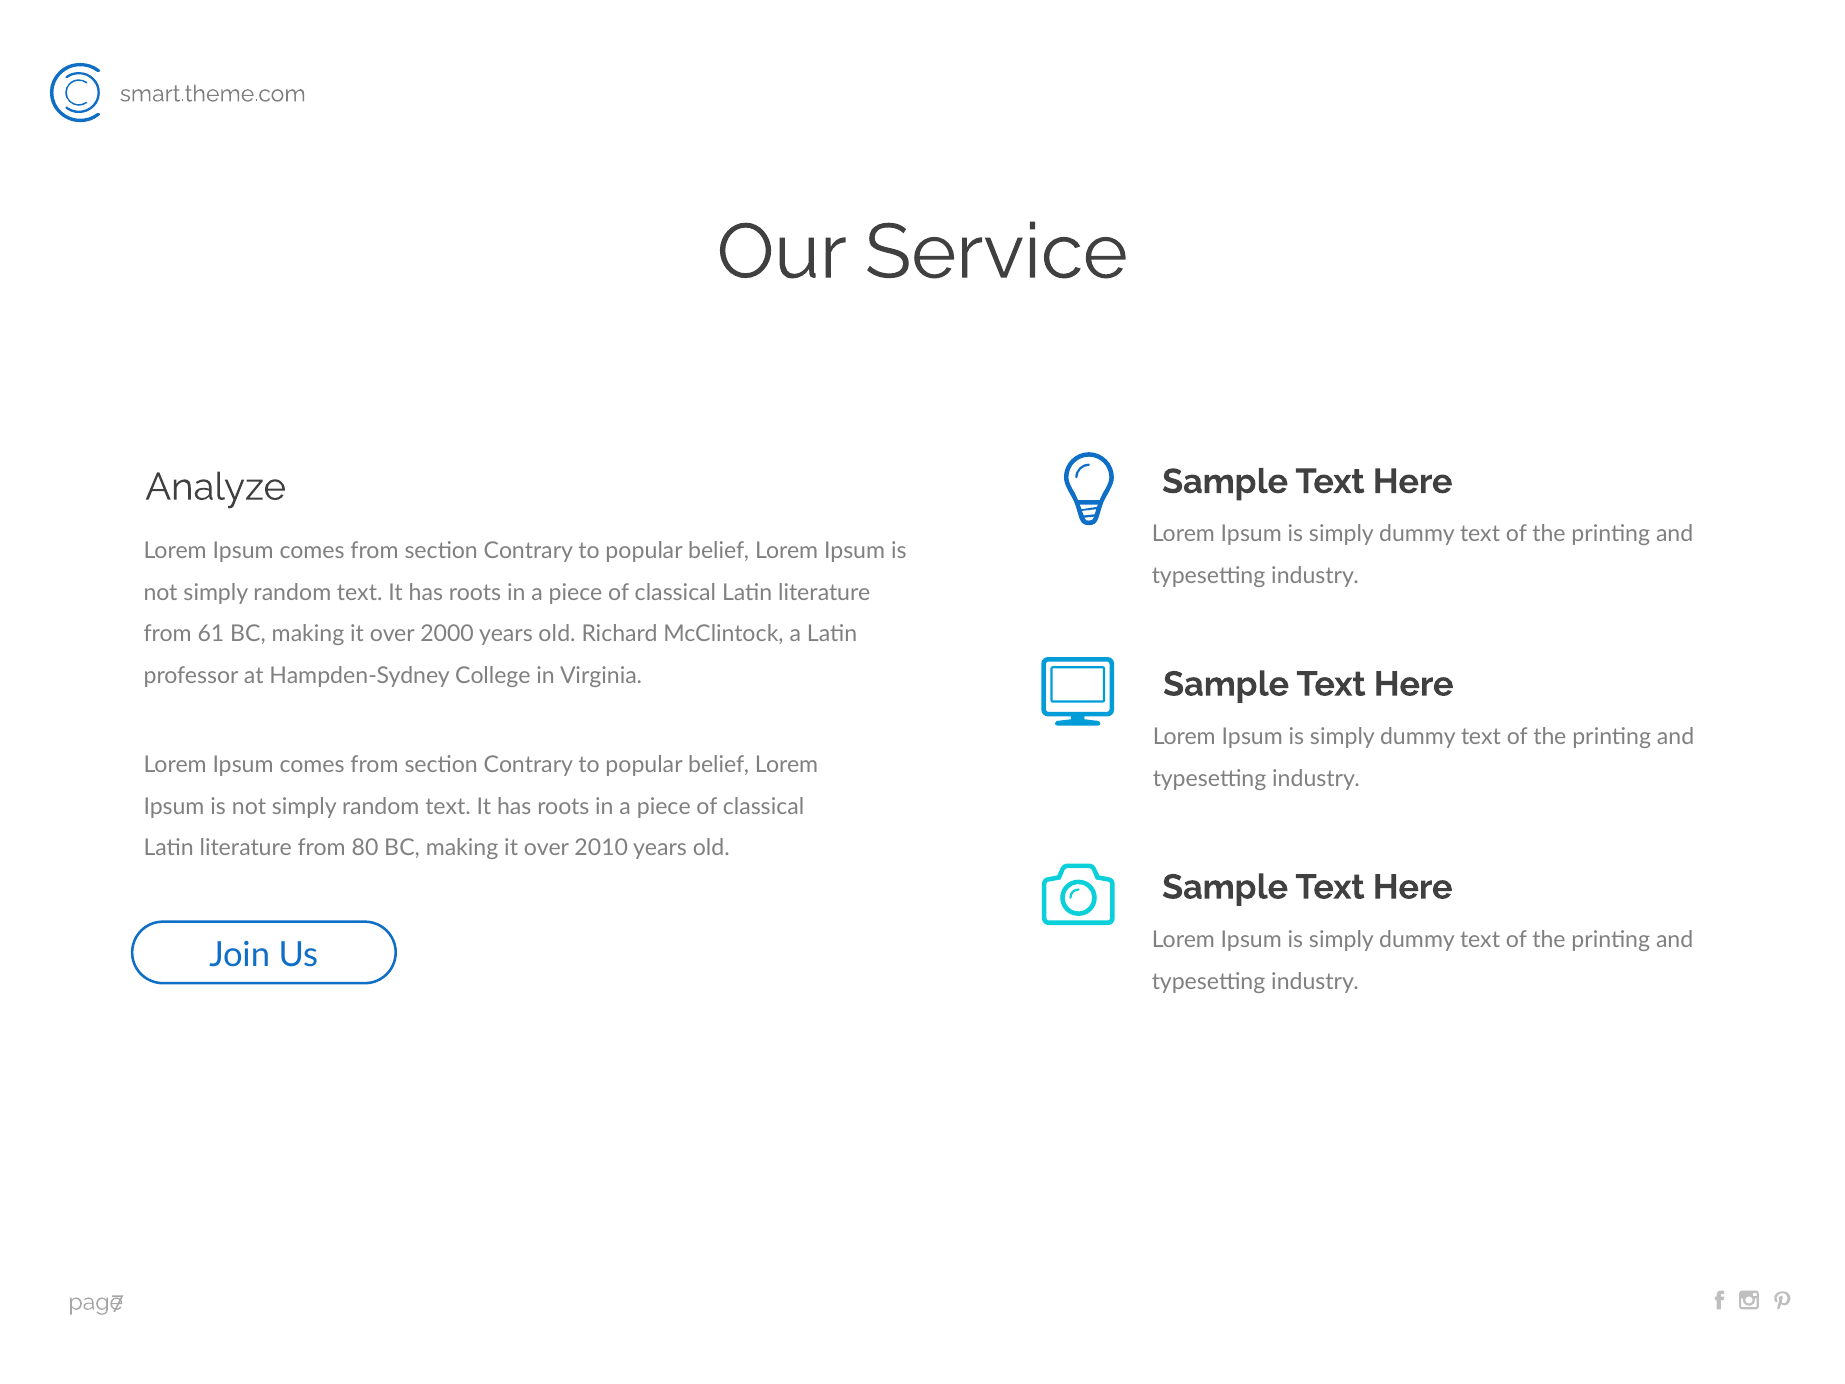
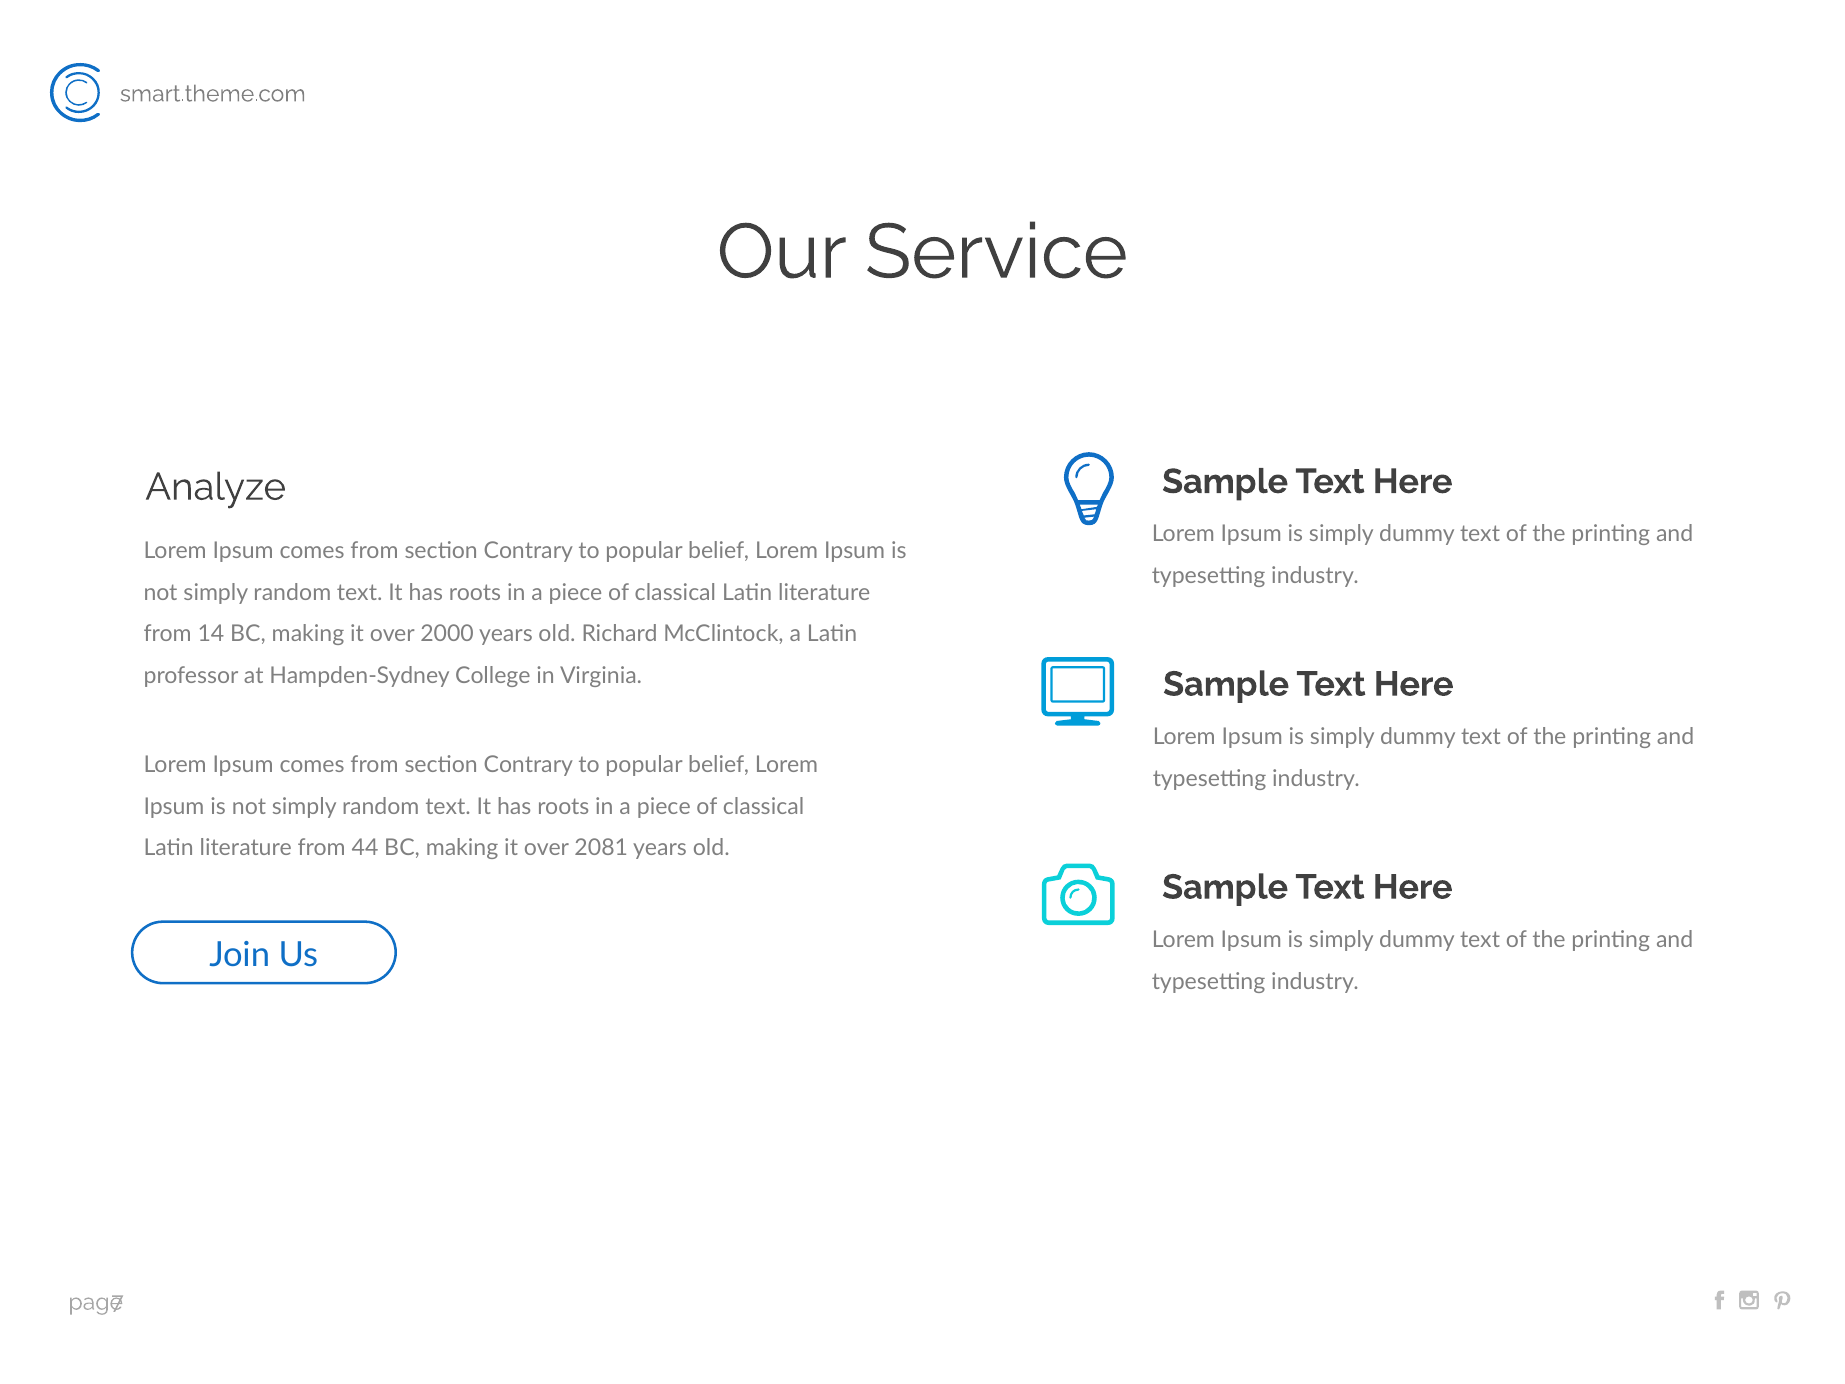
61: 61 -> 14 (211, 634)
80: 80 -> 44 (365, 848)
2010: 2010 -> 2081 (601, 848)
